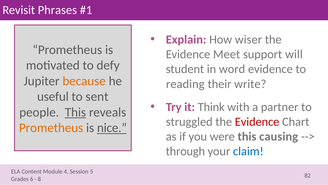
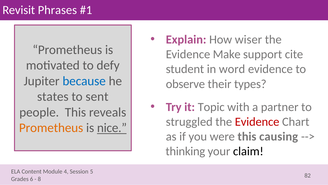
Meet: Meet -> Make (227, 54)
will: will -> cite (294, 54)
because colour: orange -> blue (84, 81)
reading: reading -> observe (185, 84)
write: write -> types (250, 84)
useful: useful -> states (53, 96)
Think: Think -> Topic (211, 107)
This underline: present -> none (75, 112)
through: through -> thinking (185, 151)
claim colour: blue -> black (248, 151)
